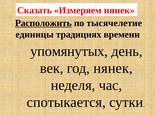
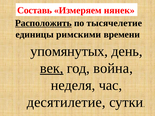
Сказать: Сказать -> Составь (35, 10)
традициях: традициях -> римскими (79, 35)
век underline: none -> present (52, 68)
год нянек: нянек -> война (113, 68)
спотыкается: спотыкается -> десятилетие (66, 102)
